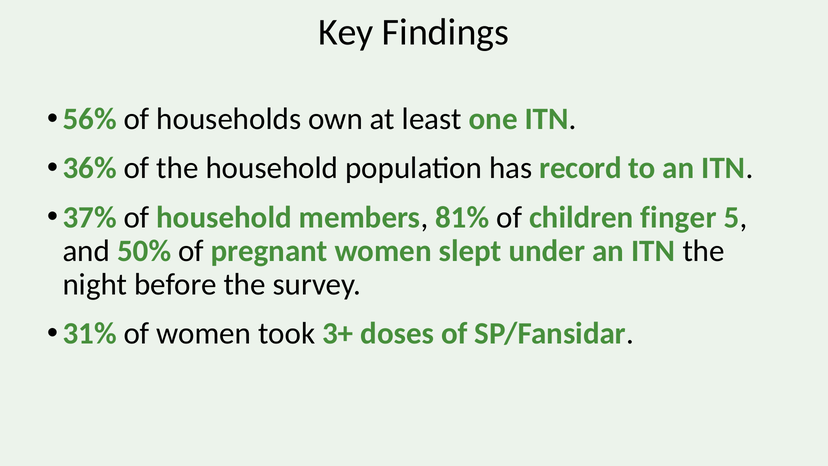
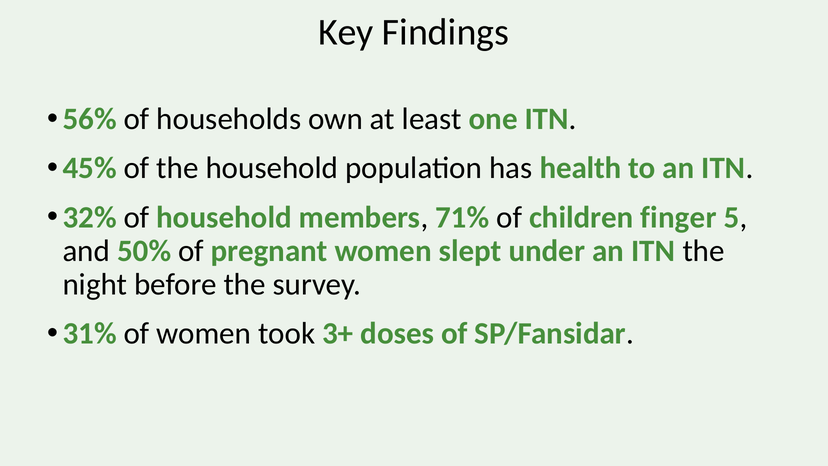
36%: 36% -> 45% (90, 168)
record: record -> health (581, 168)
37%: 37% -> 32% (90, 217)
81%: 81% -> 71% (462, 217)
